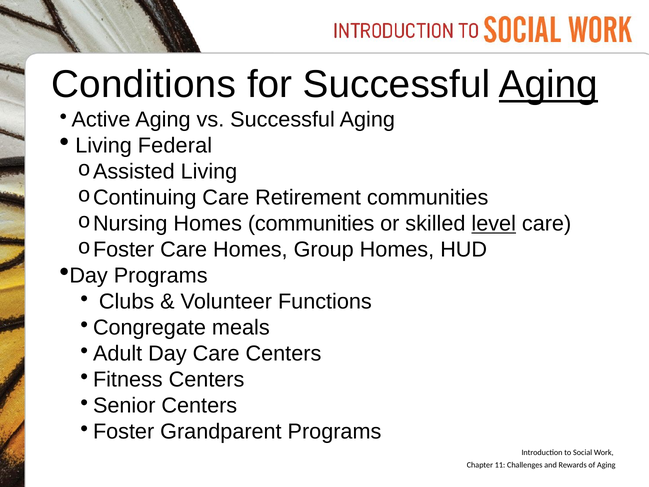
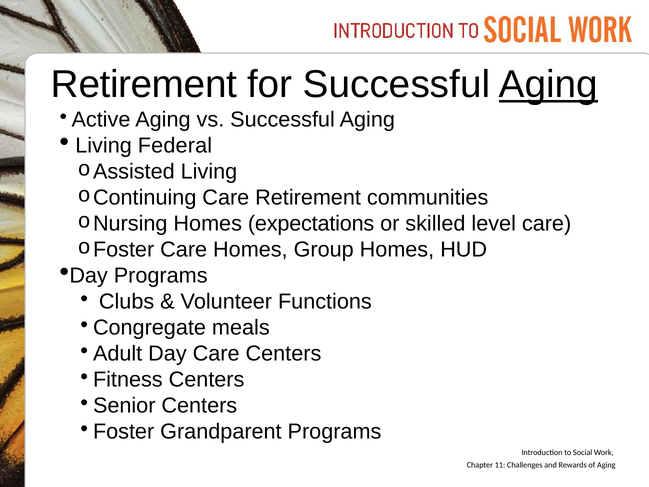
Conditions: Conditions -> Retirement (144, 84)
Homes communities: communities -> expectations (311, 224)
level underline: present -> none (494, 224)
